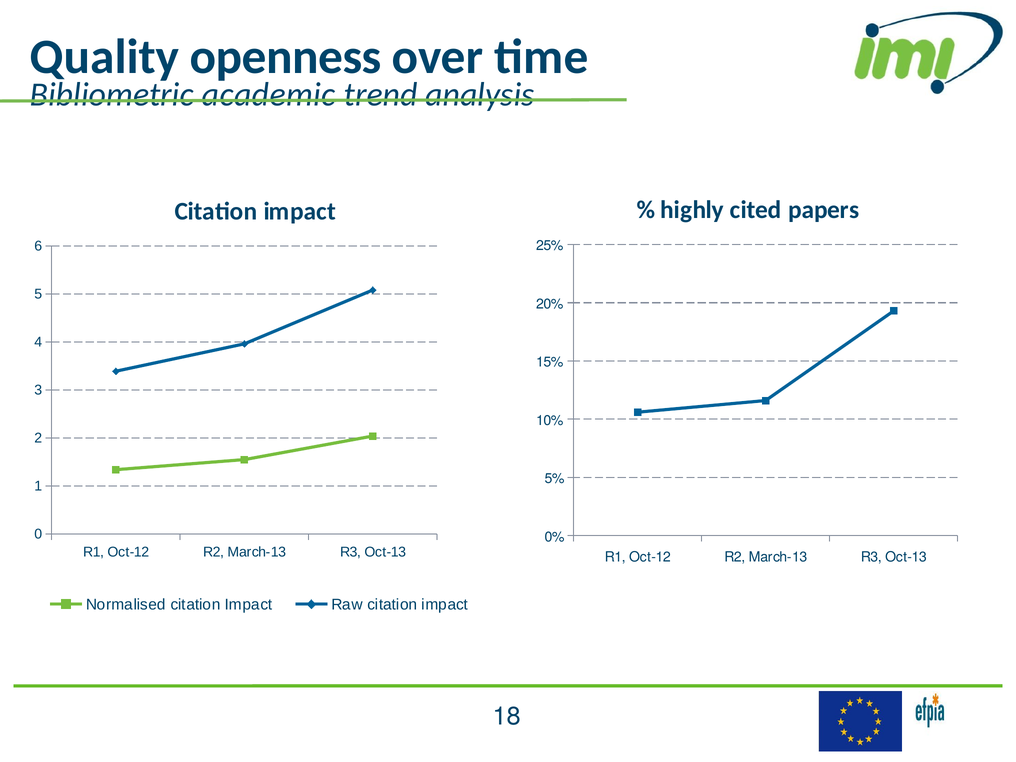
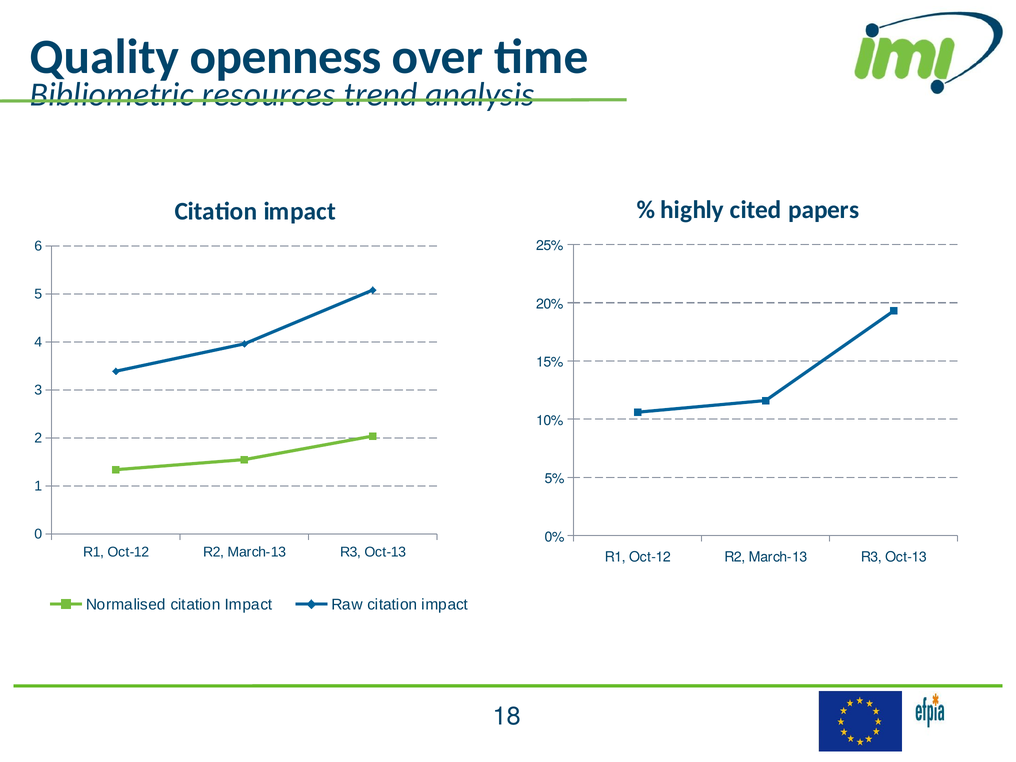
academic: academic -> resources (269, 95)
